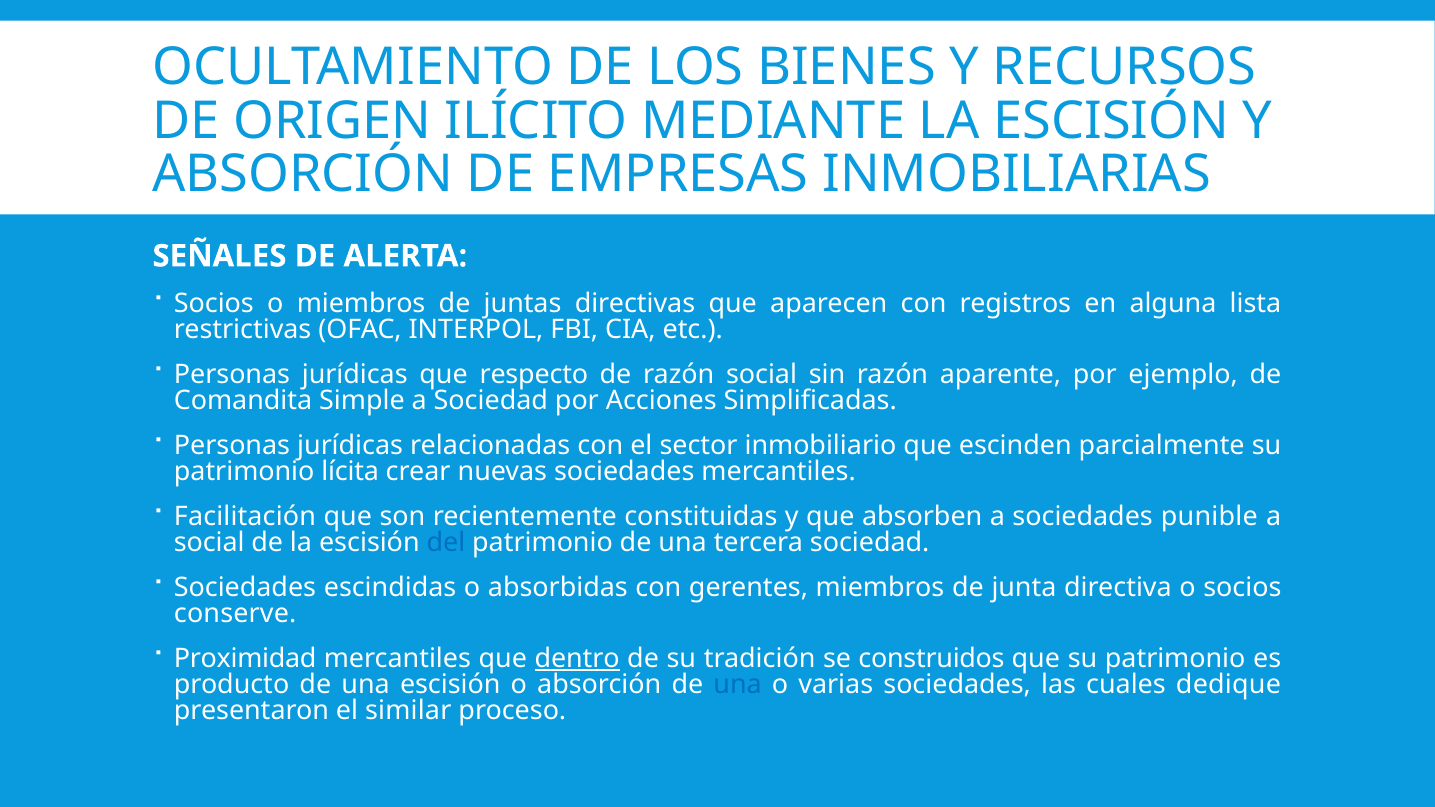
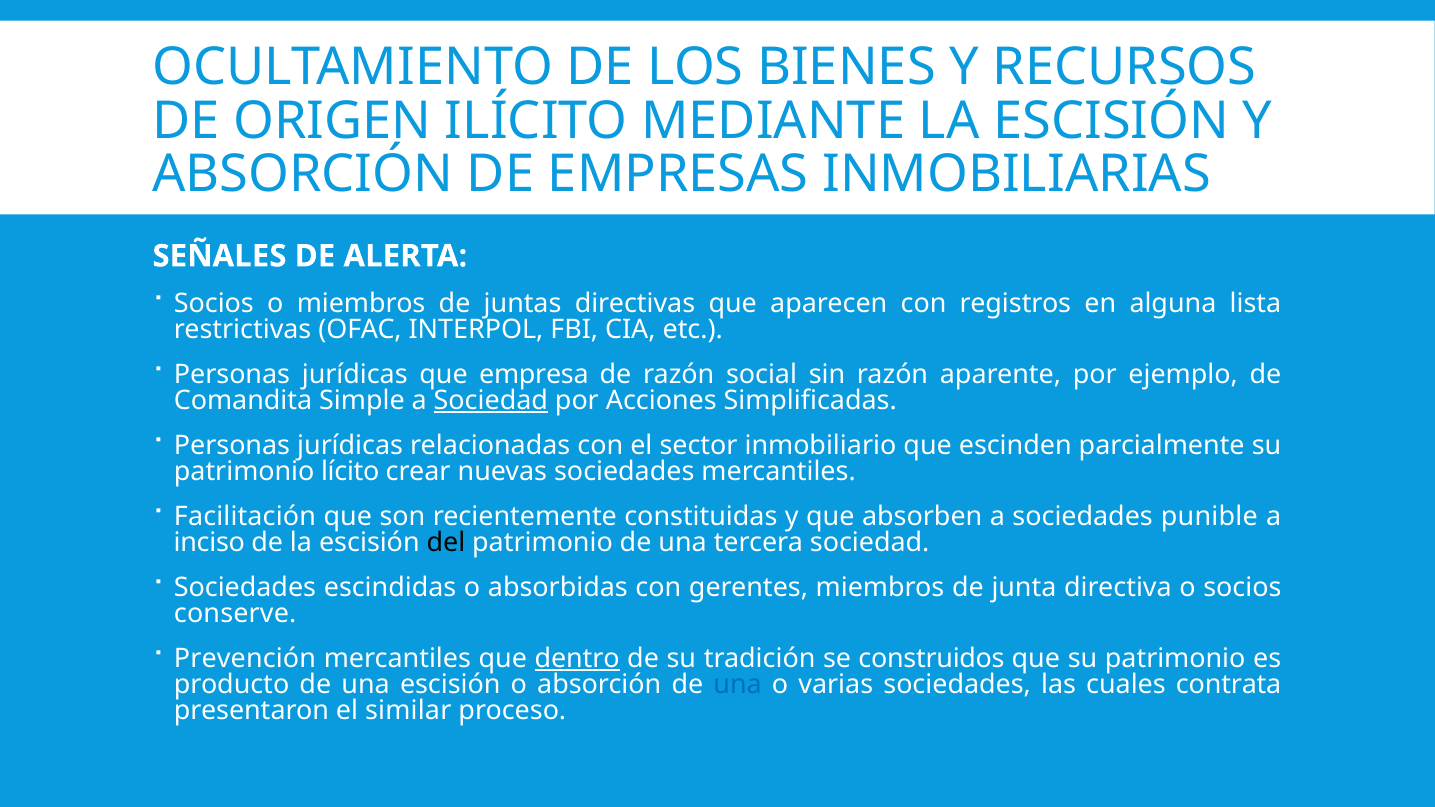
respecto: respecto -> empresa (534, 374)
Sociedad underline: none -> present (491, 401)
lícita: lícita -> lícito (350, 472)
social: social -> inciso (209, 543)
del colour: blue -> black (446, 543)
Proximidad: Proximidad -> Prevención (245, 659)
dedique: dedique -> contrata (1229, 685)
